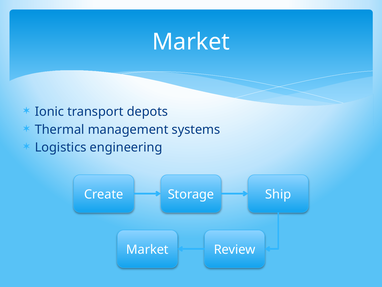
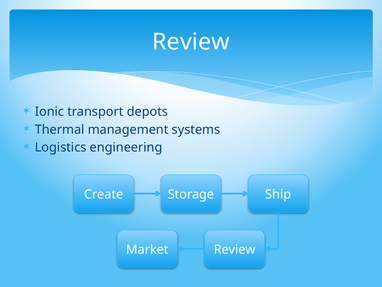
Market: Market -> Review (191, 42)
